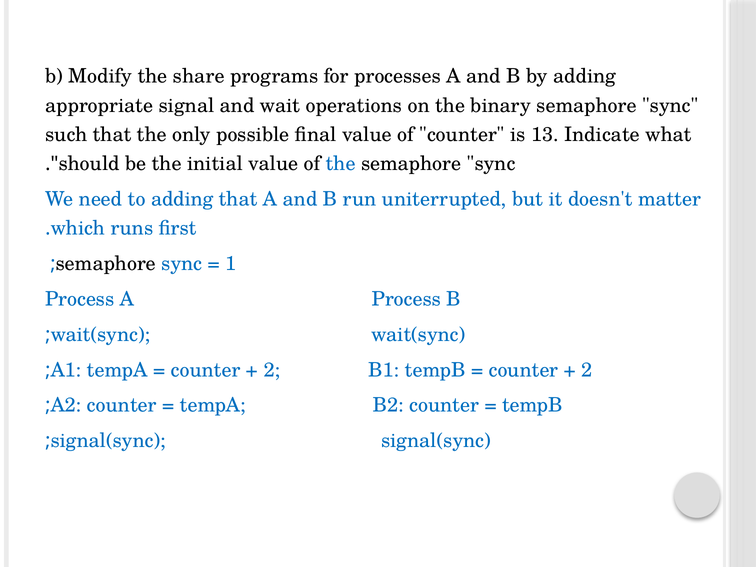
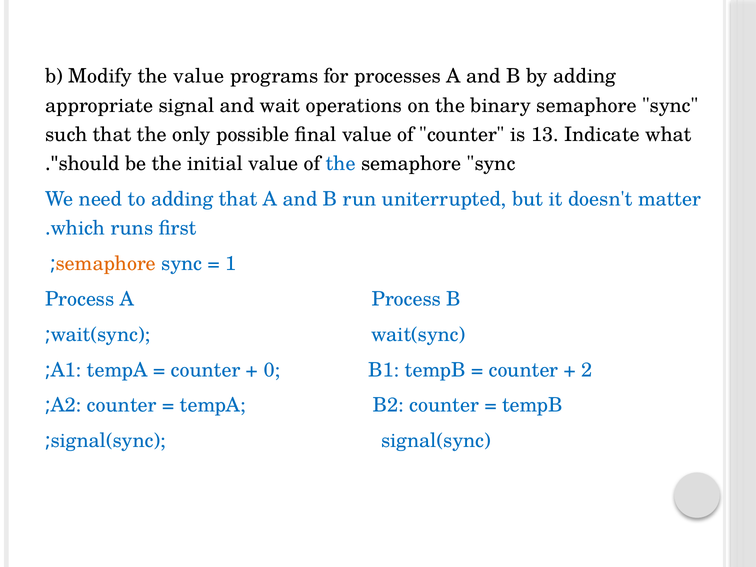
the share: share -> value (199, 76)
semaphore colour: black -> orange (106, 264)
2: 2 -> 0 (272, 370)
